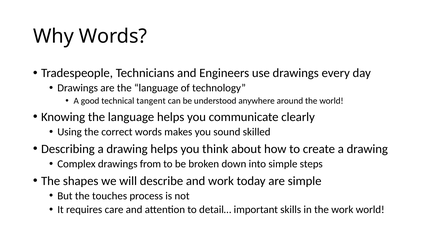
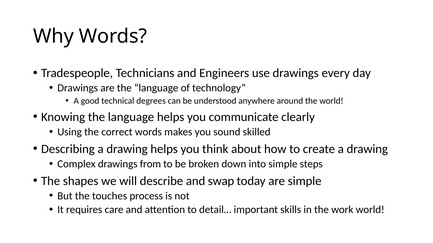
tangent: tangent -> degrees (151, 101)
and work: work -> swap (221, 181)
